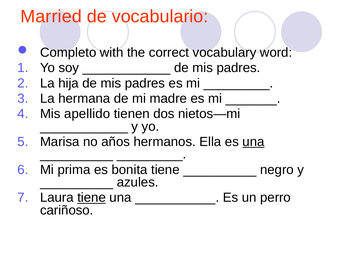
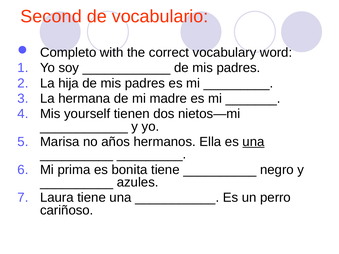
Married: Married -> Second (51, 16)
apellido: apellido -> yourself (87, 114)
tiene underline: present -> none (92, 198)
